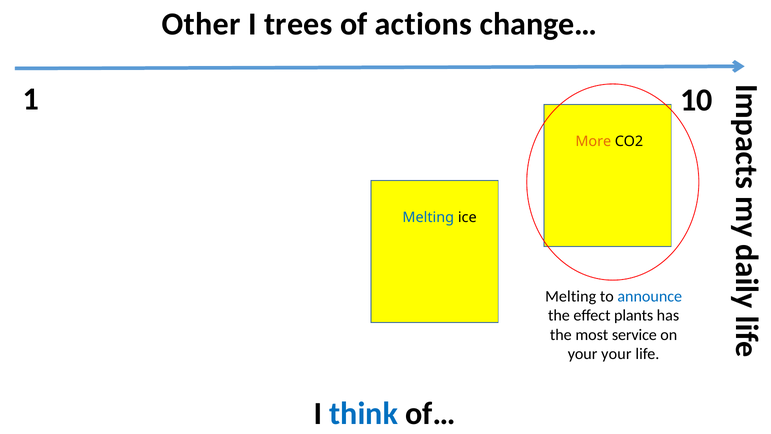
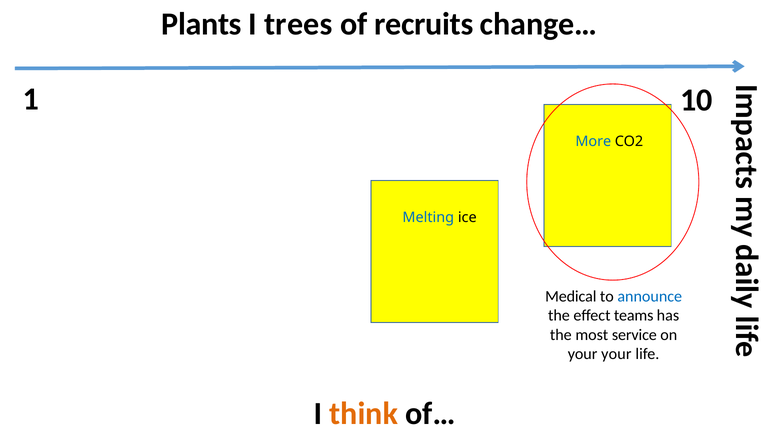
Other: Other -> Plants (202, 24)
actions: actions -> recruits (424, 24)
More colour: orange -> blue (593, 142)
Melting: Melting -> Medical (571, 296)
plants: plants -> teams (634, 315)
think colour: blue -> orange (364, 413)
